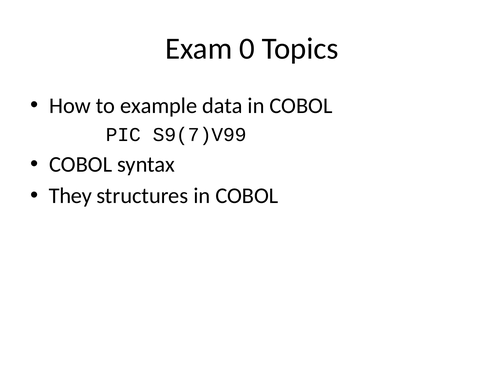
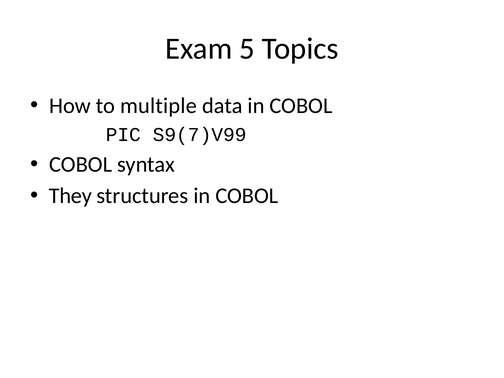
0: 0 -> 5 (247, 49)
example: example -> multiple (158, 106)
